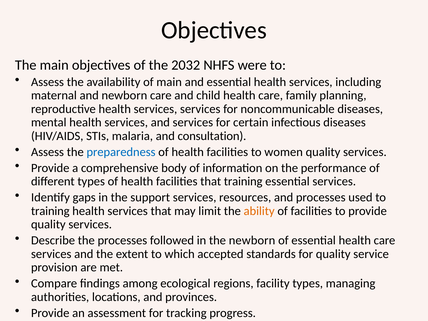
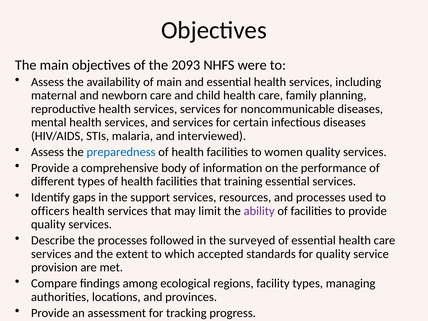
2032: 2032 -> 2093 (186, 65)
consultation: consultation -> interviewed (212, 136)
training: training -> officers (50, 211)
ability colour: orange -> purple (259, 211)
the newborn: newborn -> surveyed (252, 240)
